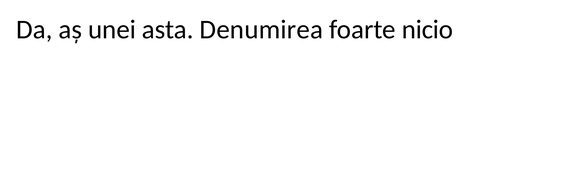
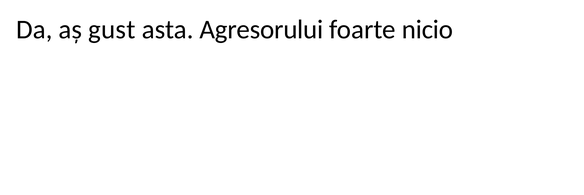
unei: unei -> gust (112, 30)
Denumirea: Denumirea -> Agresorului (262, 30)
